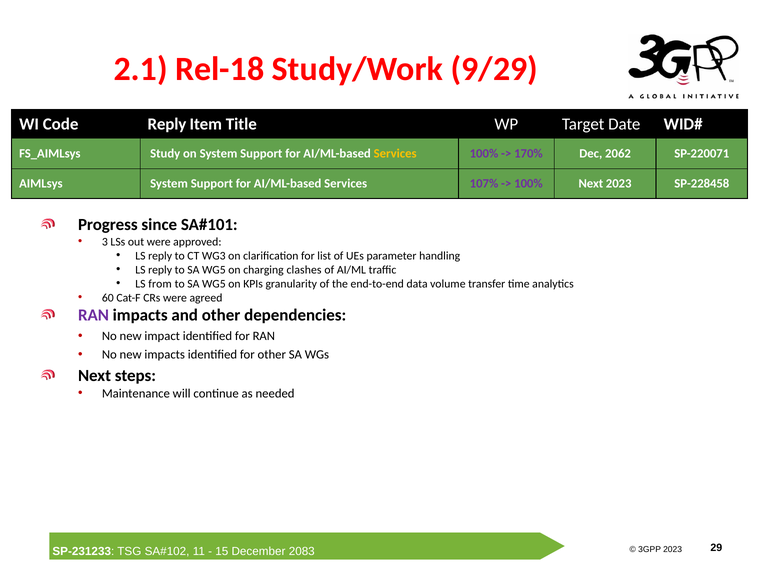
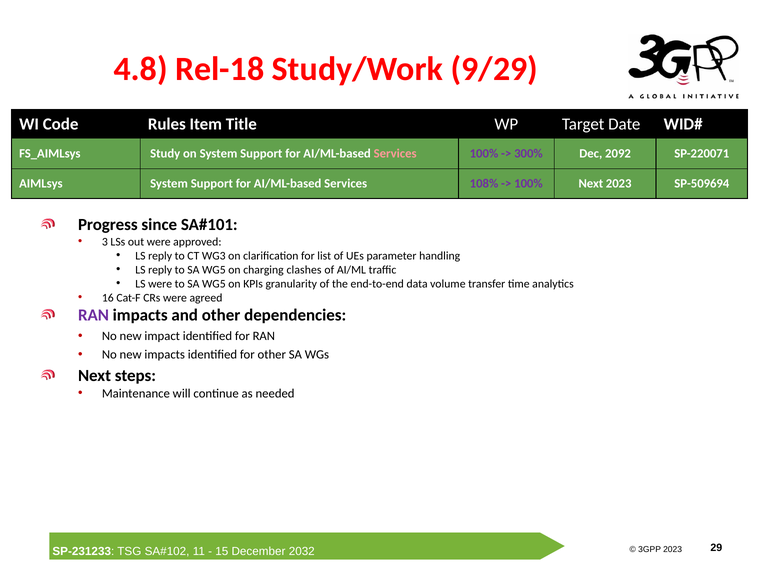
2.1: 2.1 -> 4.8 (141, 69)
Code Reply: Reply -> Rules (167, 124)
Services colour: yellow -> pink (395, 154)
170%: 170% -> 300% (528, 154)
2062: 2062 -> 2092 (618, 154)
107%: 107% -> 108% (484, 183)
SP-228458: SP-228458 -> SP-509694 (702, 184)
LS from: from -> were (160, 284)
60: 60 -> 16 (108, 298)
2083: 2083 -> 2032 (302, 552)
